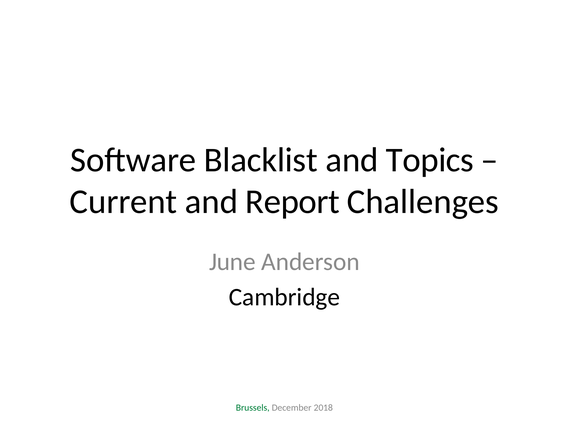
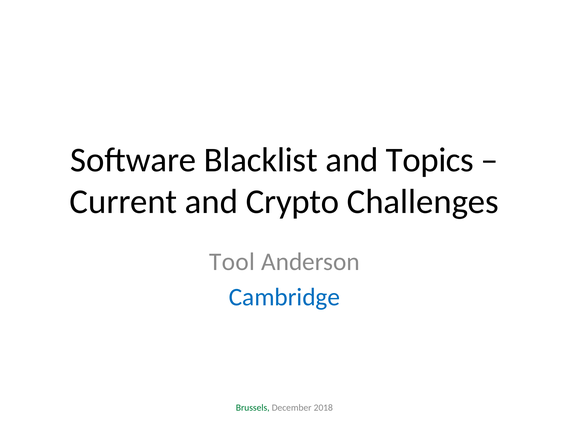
Report: Report -> Crypto (293, 202)
June: June -> Tool (232, 262)
Cambridge colour: black -> blue (284, 297)
